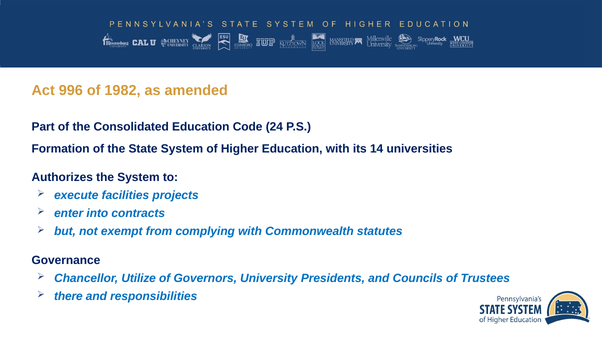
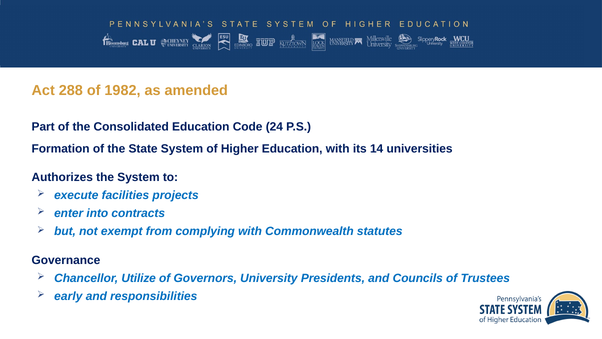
996: 996 -> 288 (71, 91)
there: there -> early (68, 296)
